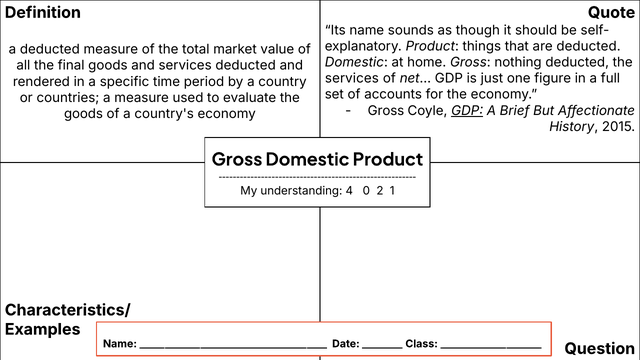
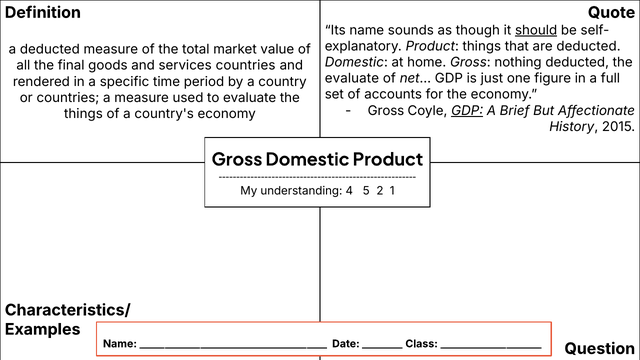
should underline: none -> present (536, 30)
services deducted: deducted -> countries (246, 66)
services: services -> evaluate (352, 78)
goods: goods -> things (83, 114)
0: 0 -> 5 (366, 191)
